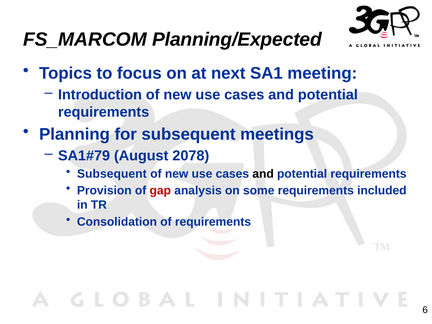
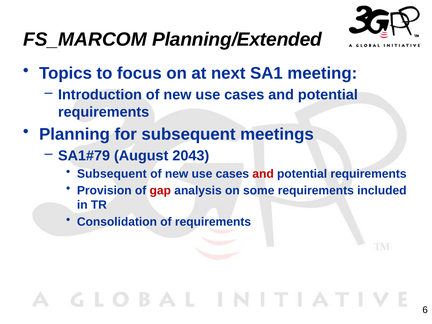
Planning/Expected: Planning/Expected -> Planning/Extended (237, 39)
2078: 2078 -> 2043 (191, 156)
and colour: black -> red (263, 174)
